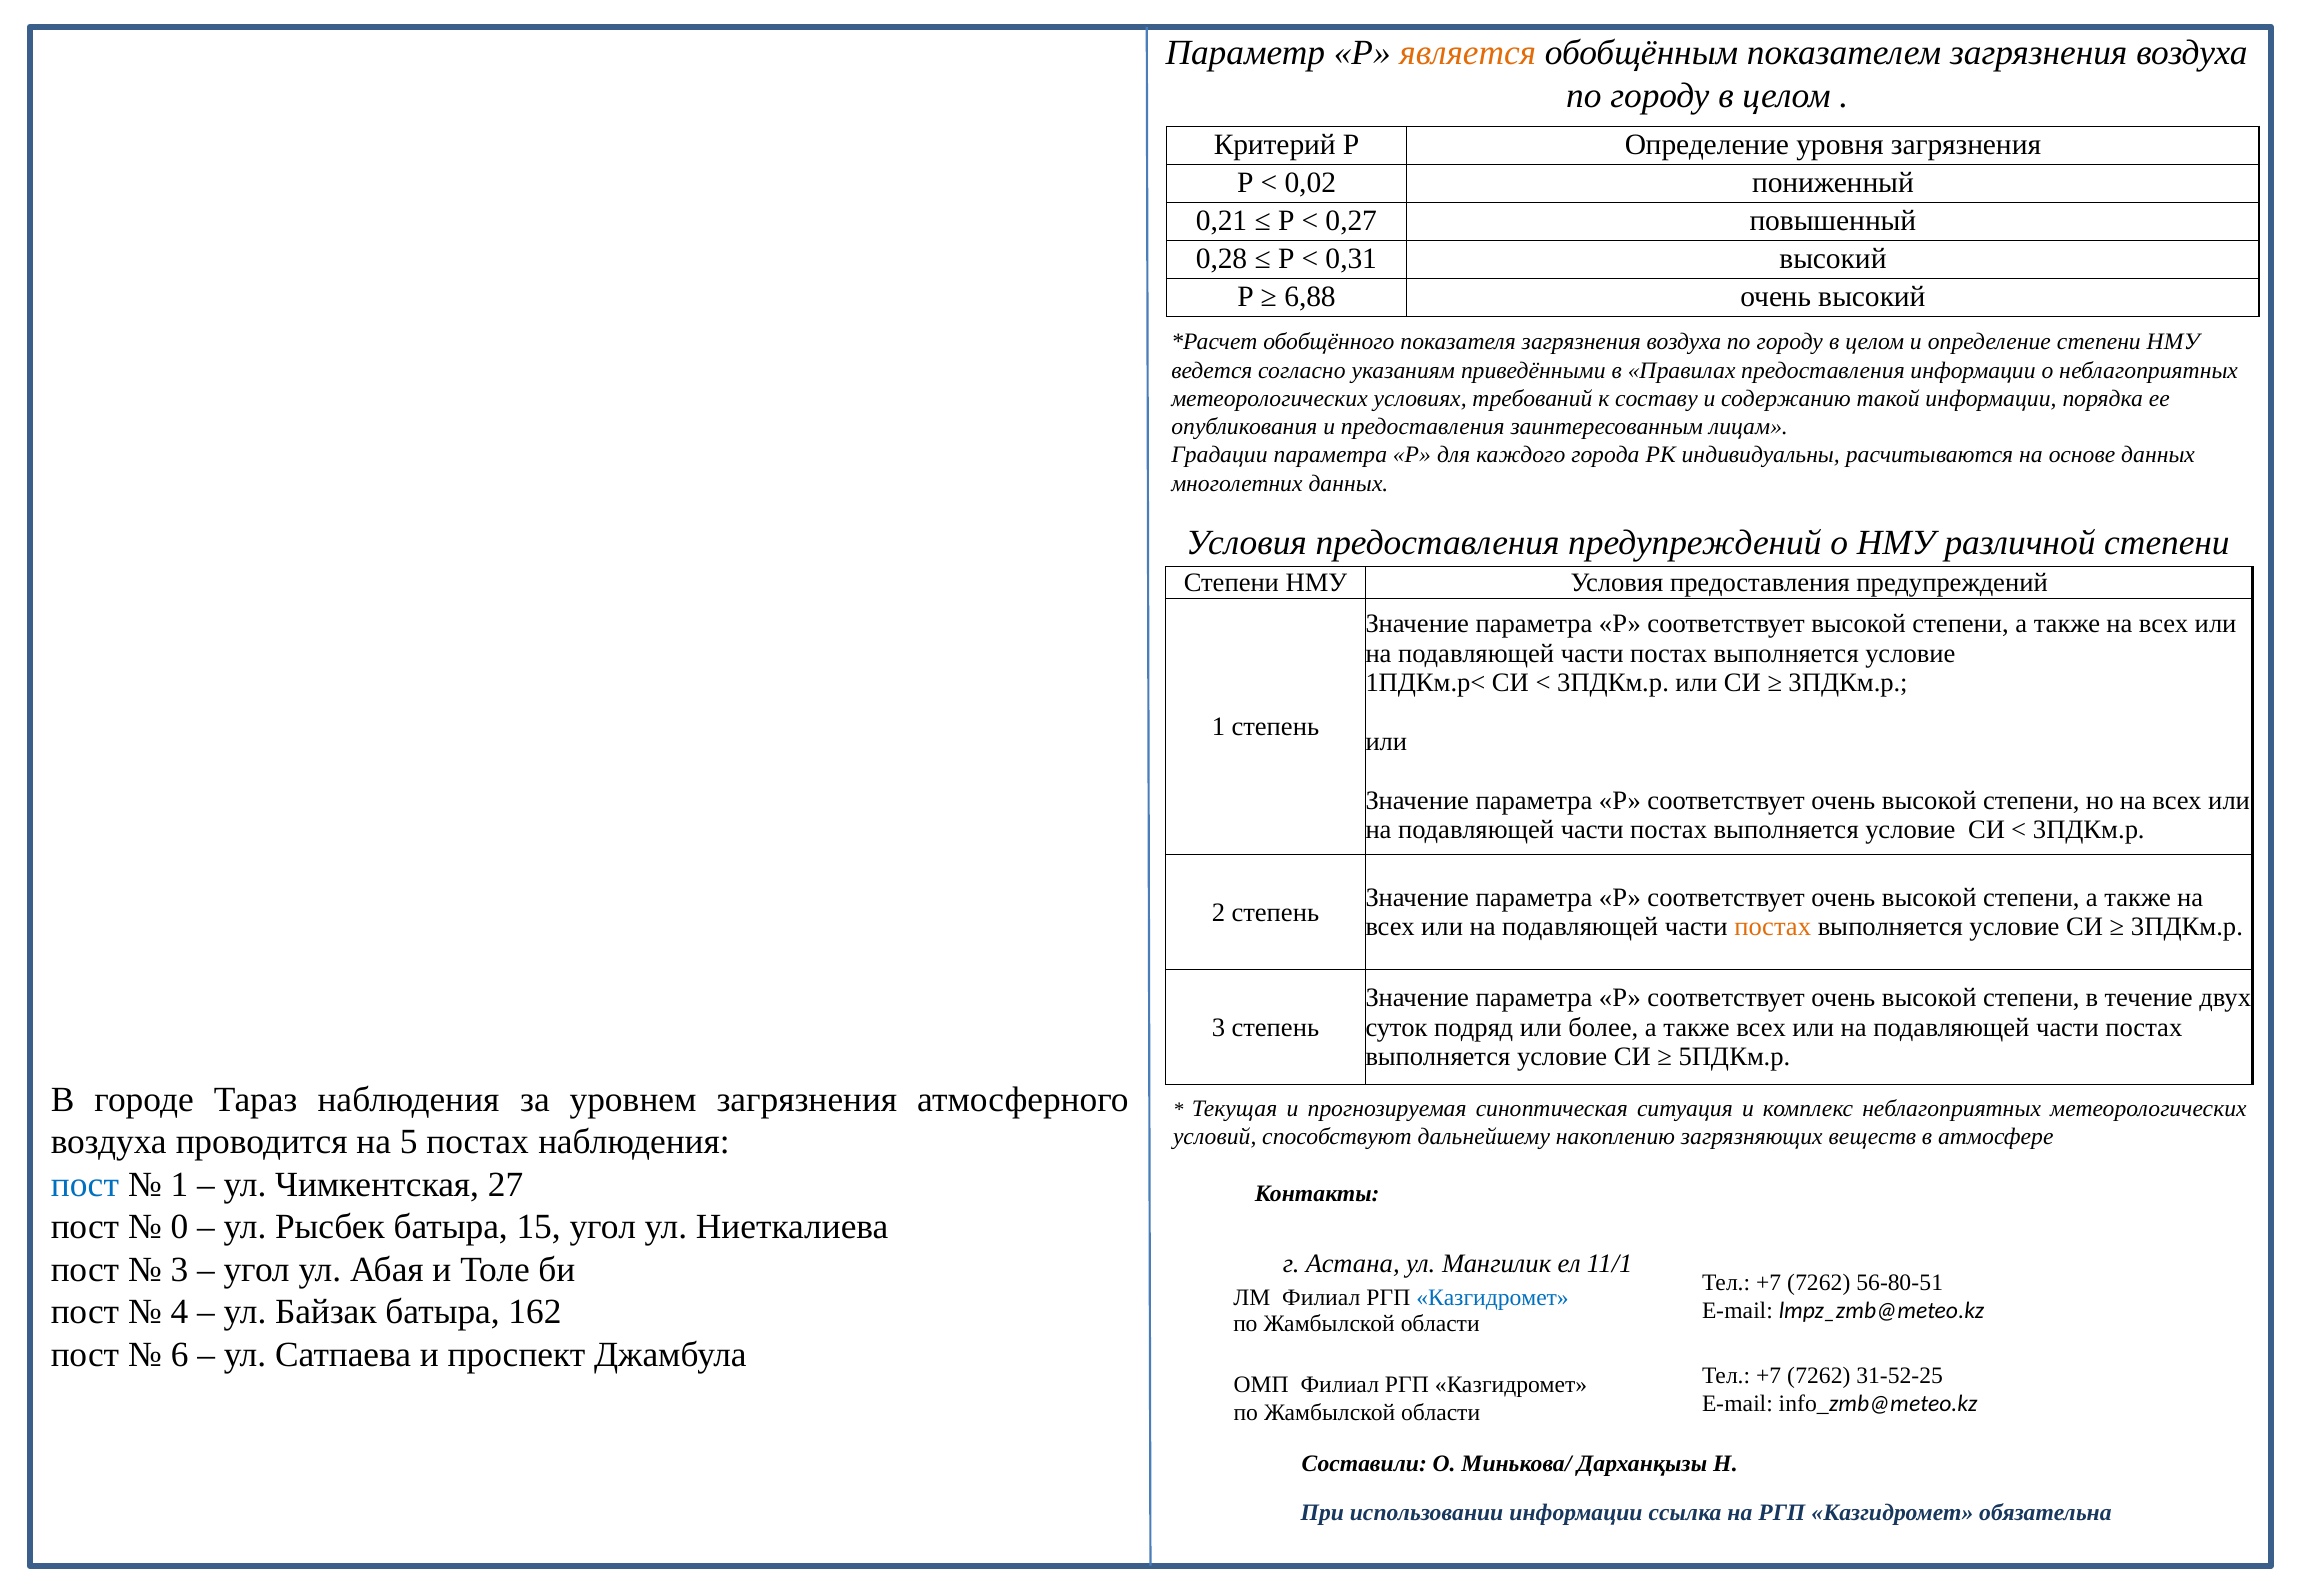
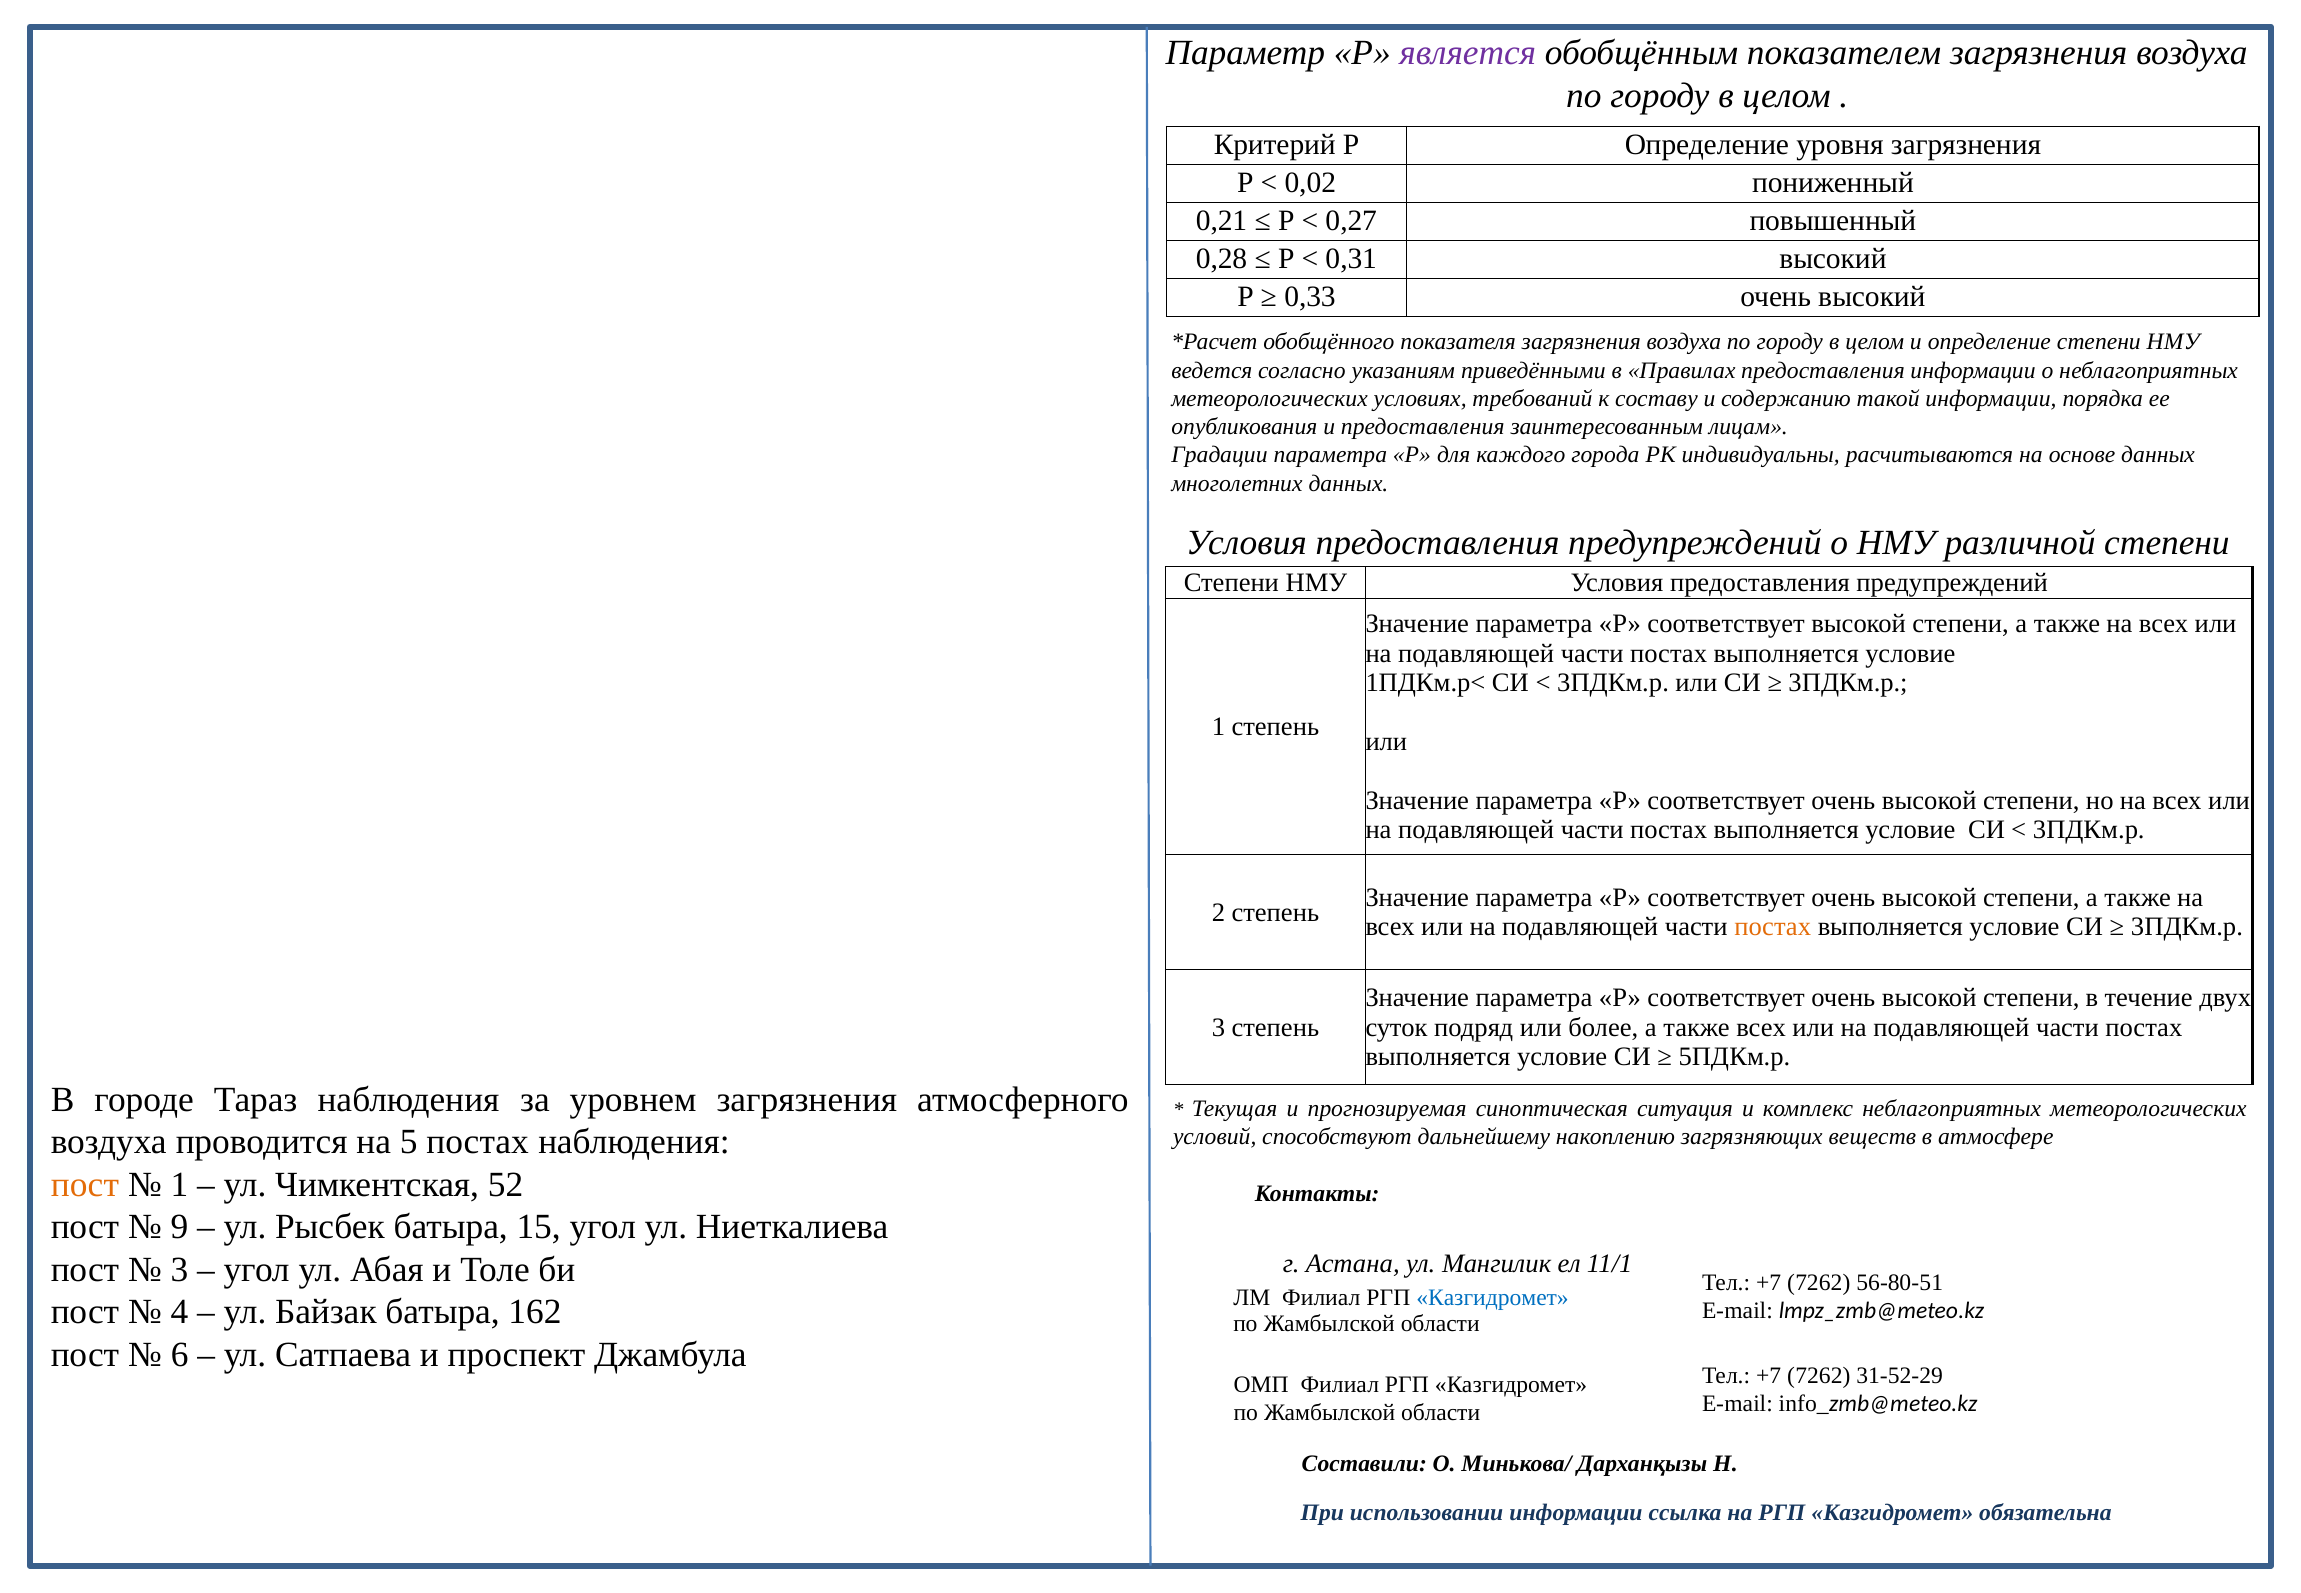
является colour: orange -> purple (1468, 53)
6,88: 6,88 -> 0,33 (1310, 297)
пост colour: blue -> orange (85, 1185)
27: 27 -> 52 (506, 1185)
0: 0 -> 9 (179, 1227)
31-52-25: 31-52-25 -> 31-52-29 (1900, 1376)
